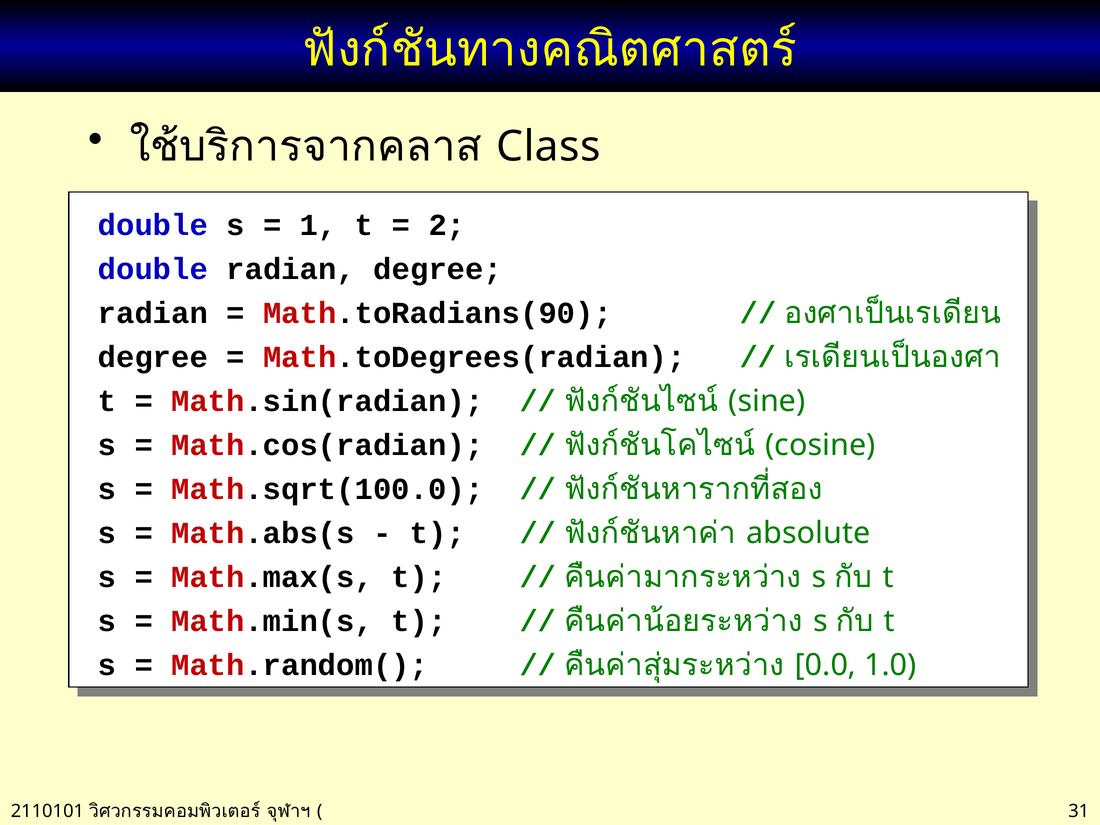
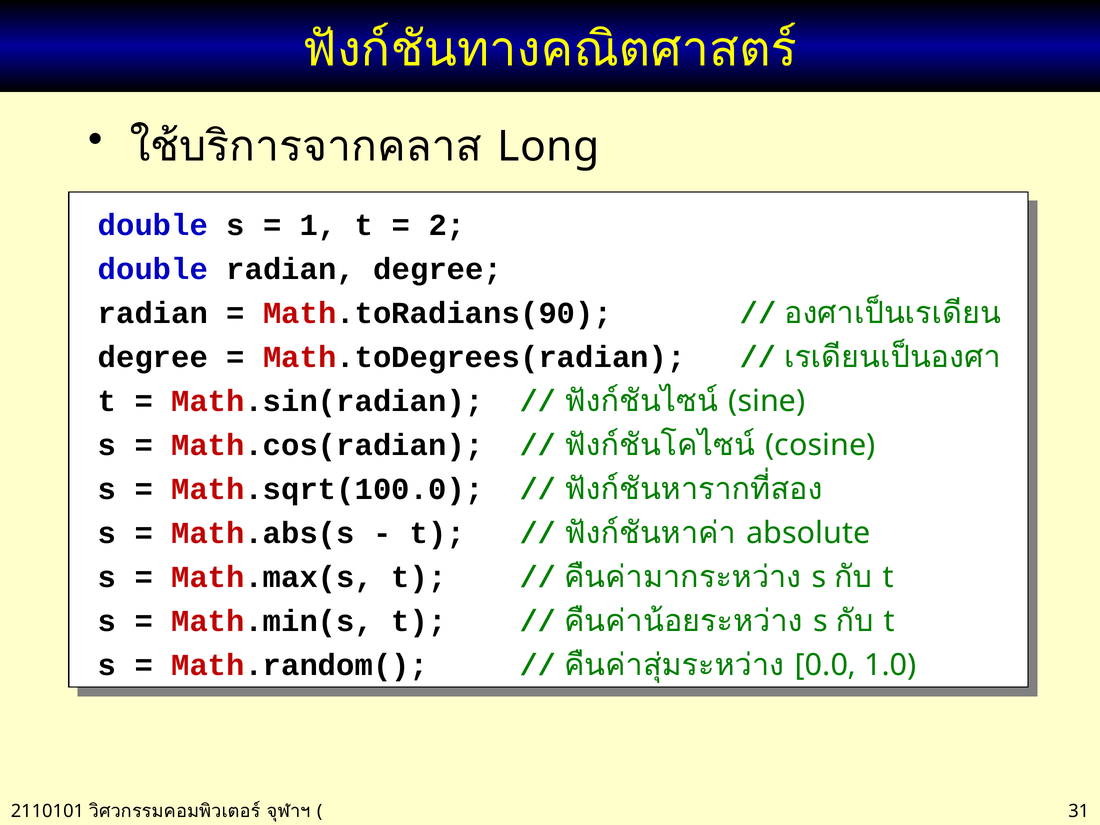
Class: Class -> Long (548, 147)
